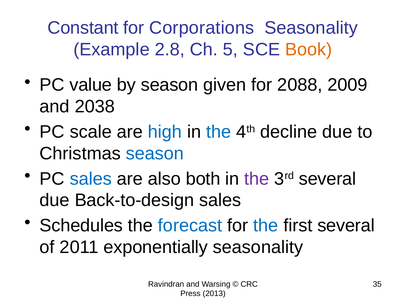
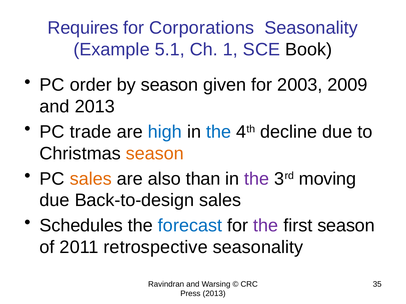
Constant: Constant -> Requires (83, 28)
2.8: 2.8 -> 5.1 (170, 50)
5: 5 -> 1 (230, 50)
Book colour: orange -> black (309, 50)
value: value -> order (91, 85)
2088: 2088 -> 2003 (300, 85)
and 2038: 2038 -> 2013 (95, 107)
scale: scale -> trade (91, 132)
season colour: blue -> orange (155, 154)
sales colour: blue -> orange (91, 179)
both: both -> than (203, 179)
3rd several: several -> moving (327, 179)
the colour: blue -> purple (266, 226)
first several: several -> season (346, 226)
exponentially: exponentially -> retrospective (156, 248)
